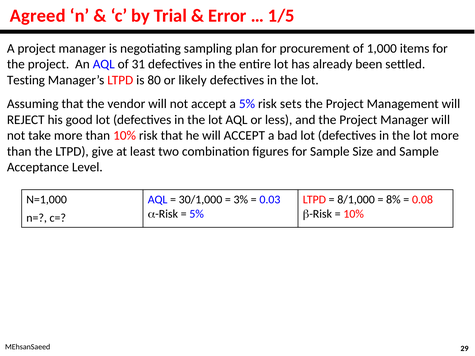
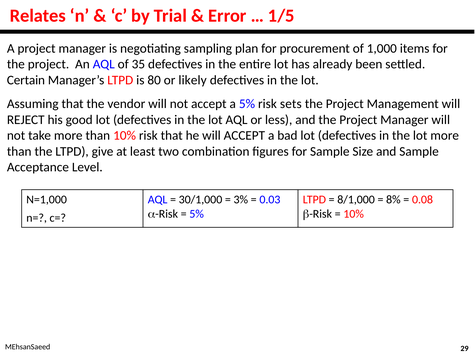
Agreed: Agreed -> Relates (38, 16)
31: 31 -> 35 (138, 64)
Testing: Testing -> Certain (26, 80)
